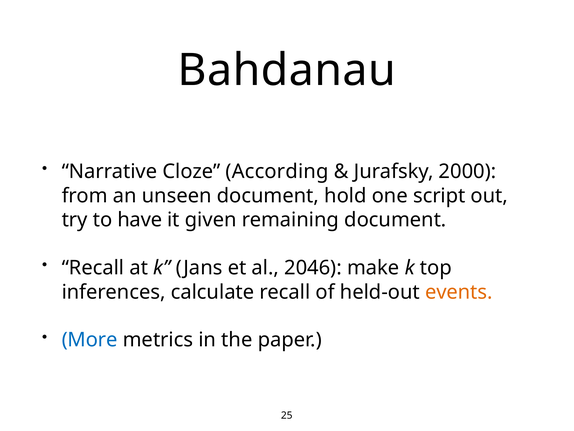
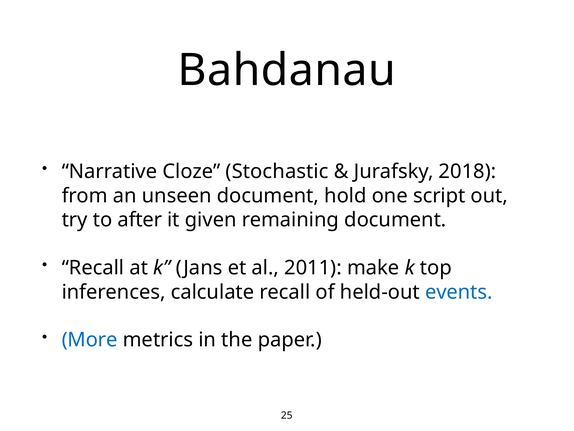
According: According -> Stochastic (277, 171)
2000: 2000 -> 2018 (467, 171)
have: have -> after (140, 220)
2046: 2046 -> 2011 (313, 267)
events colour: orange -> blue (459, 292)
